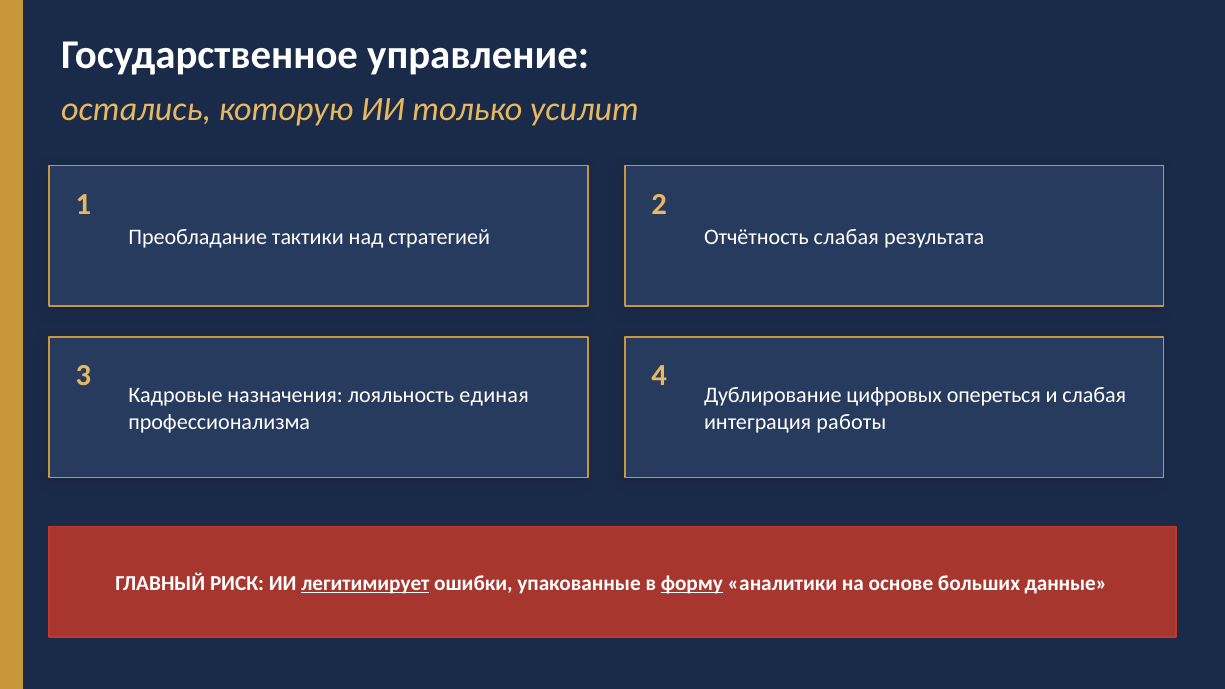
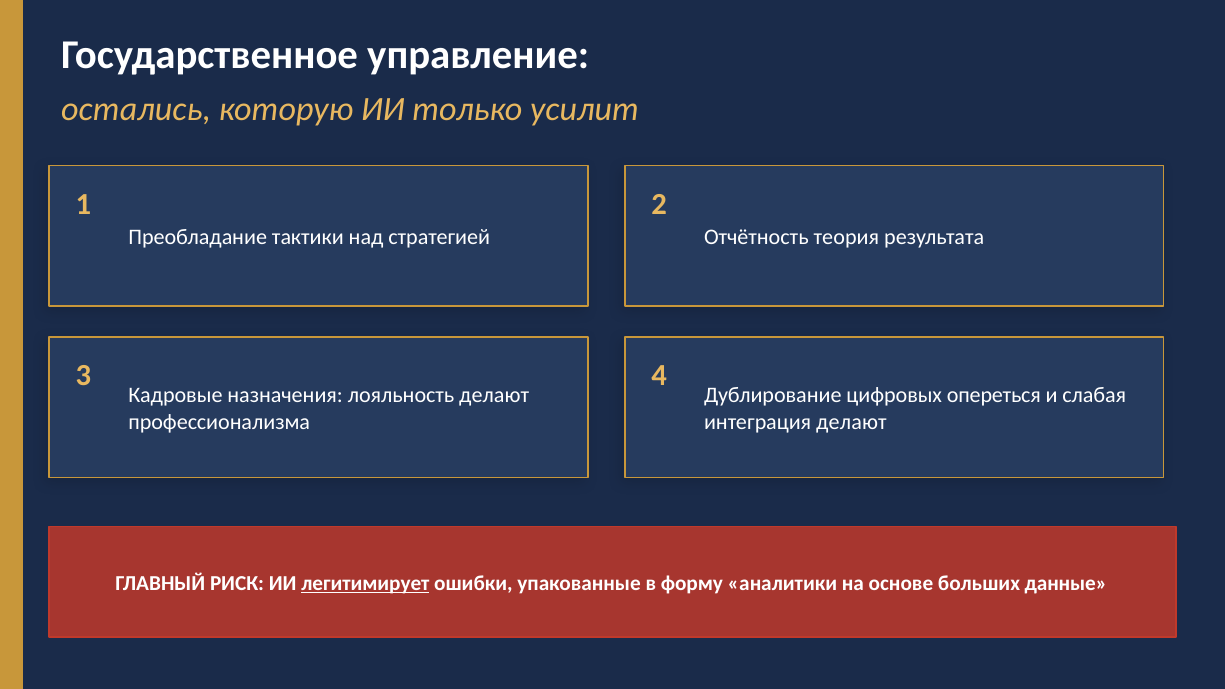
Отчётность слабая: слабая -> теория (846, 237)
лояльность единая: единая -> делают (494, 395)
интеграция работы: работы -> делают (851, 422)
форму underline: present -> none (692, 583)
